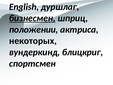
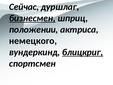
English: English -> Сейчас (24, 7)
некоторых: некоторых -> немецкого (33, 41)
блицкриг underline: none -> present (83, 52)
